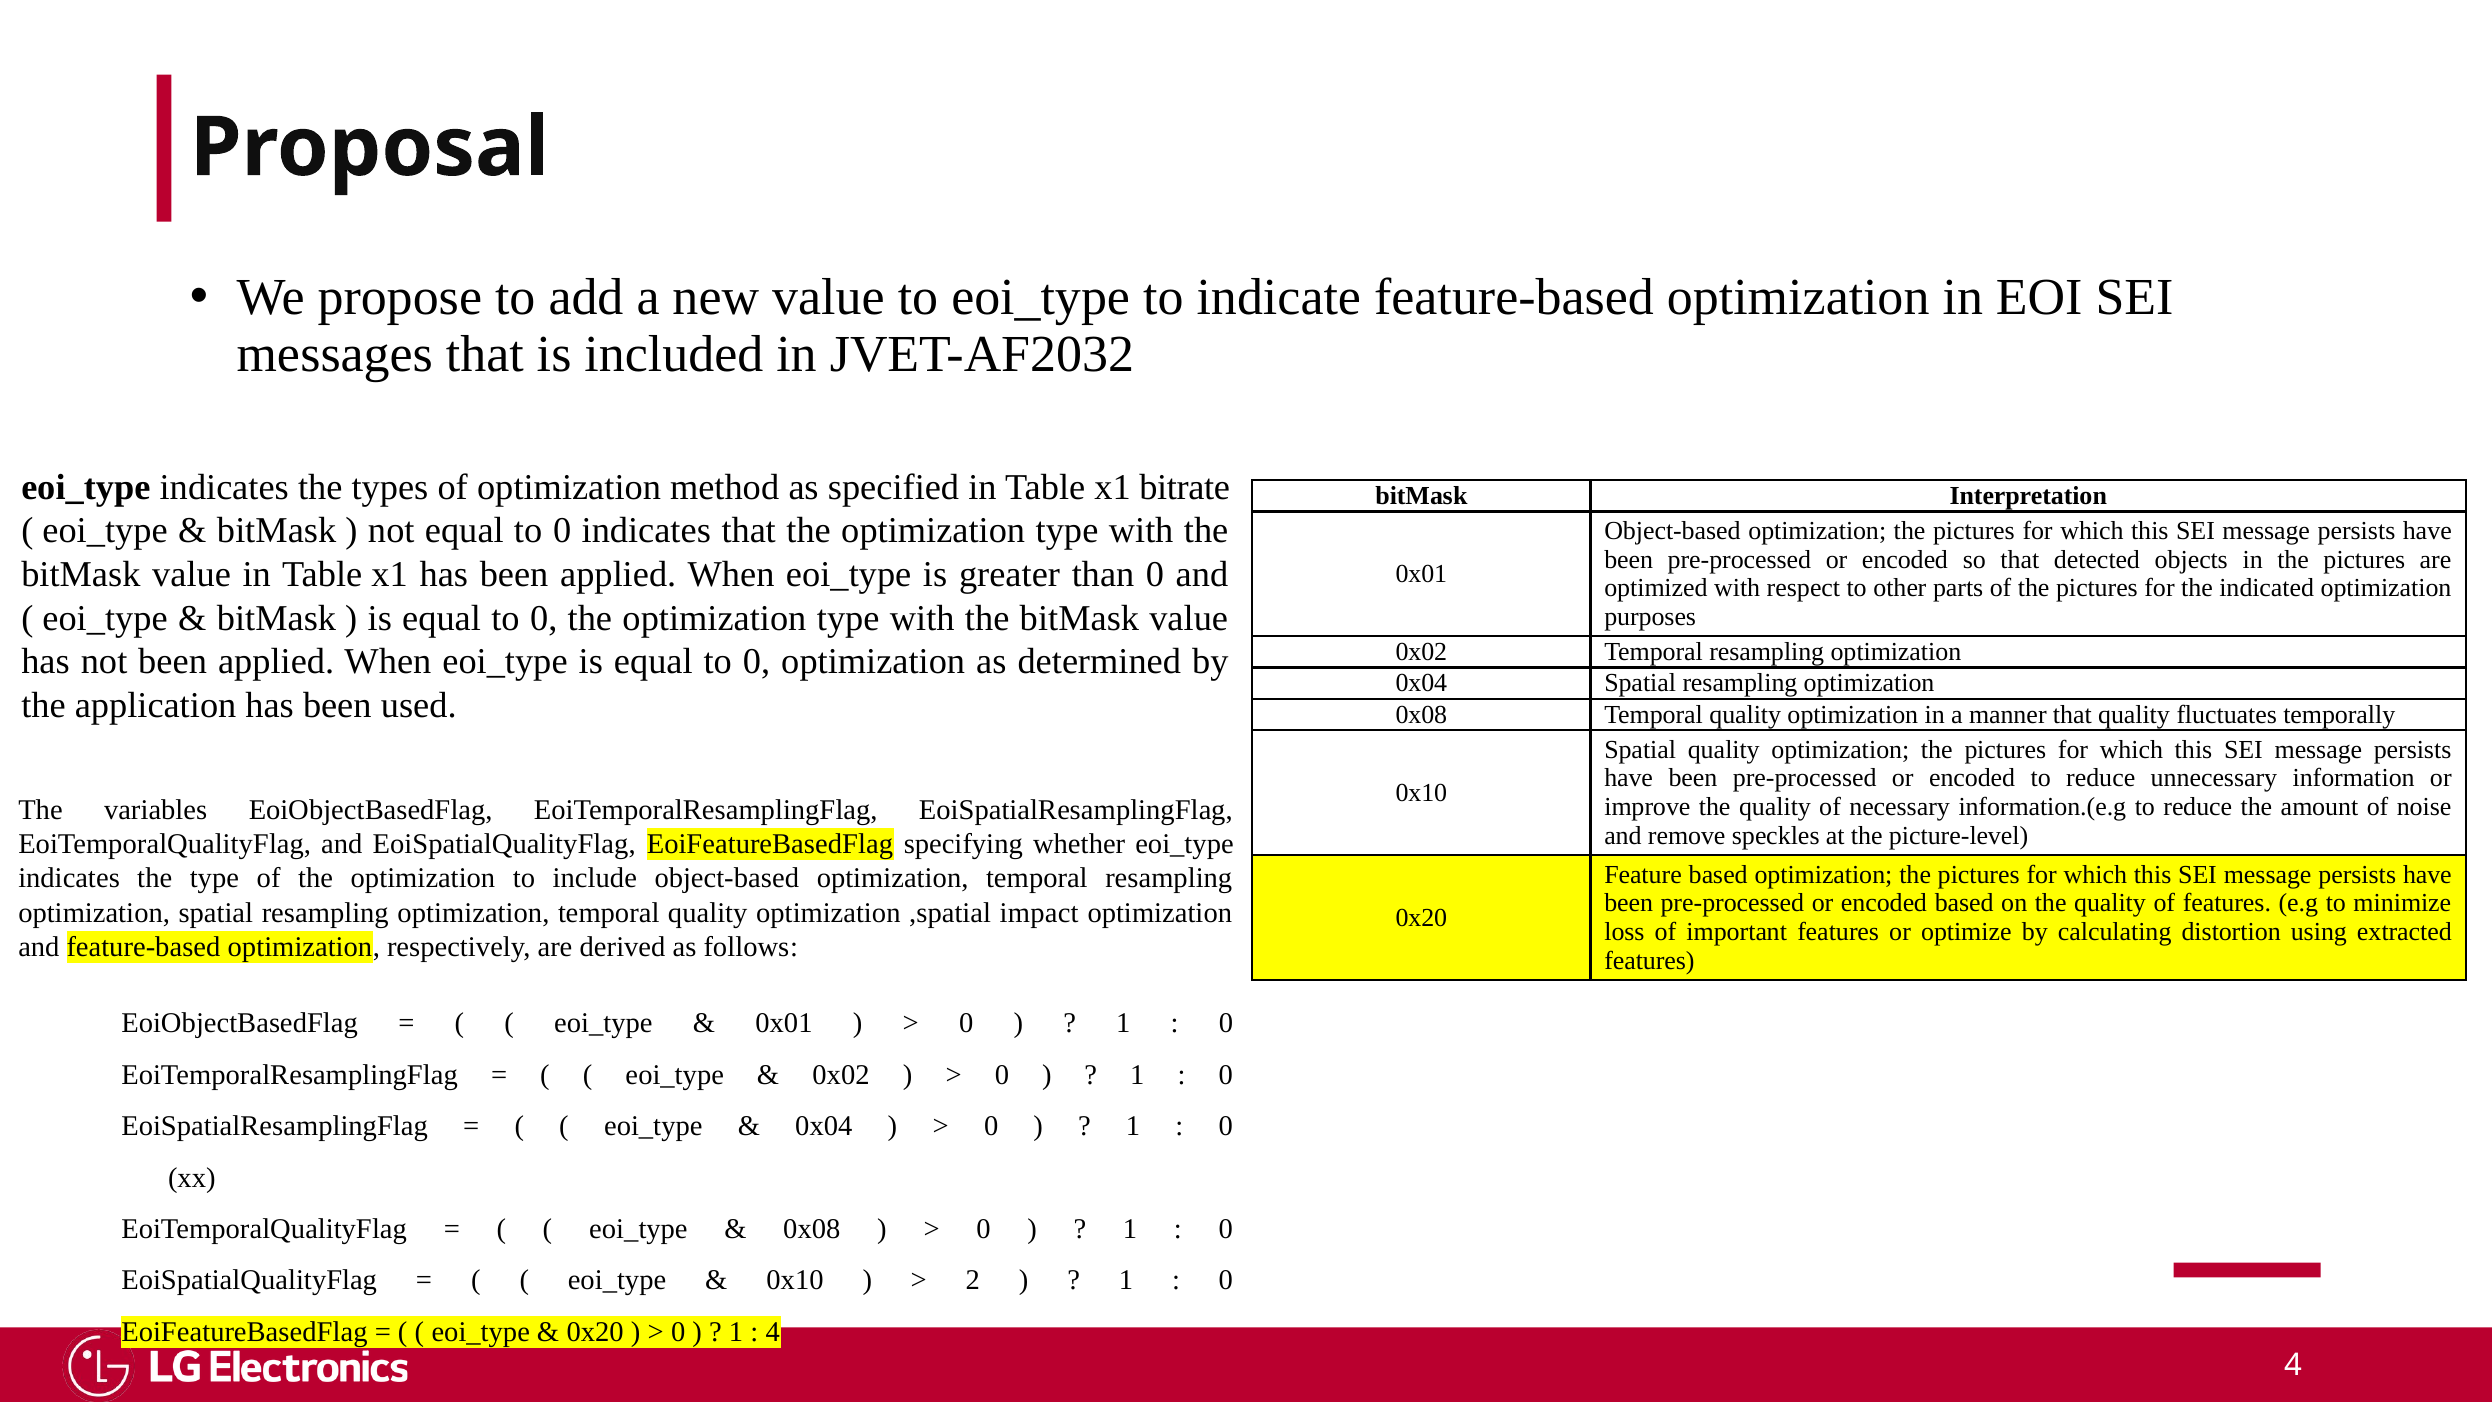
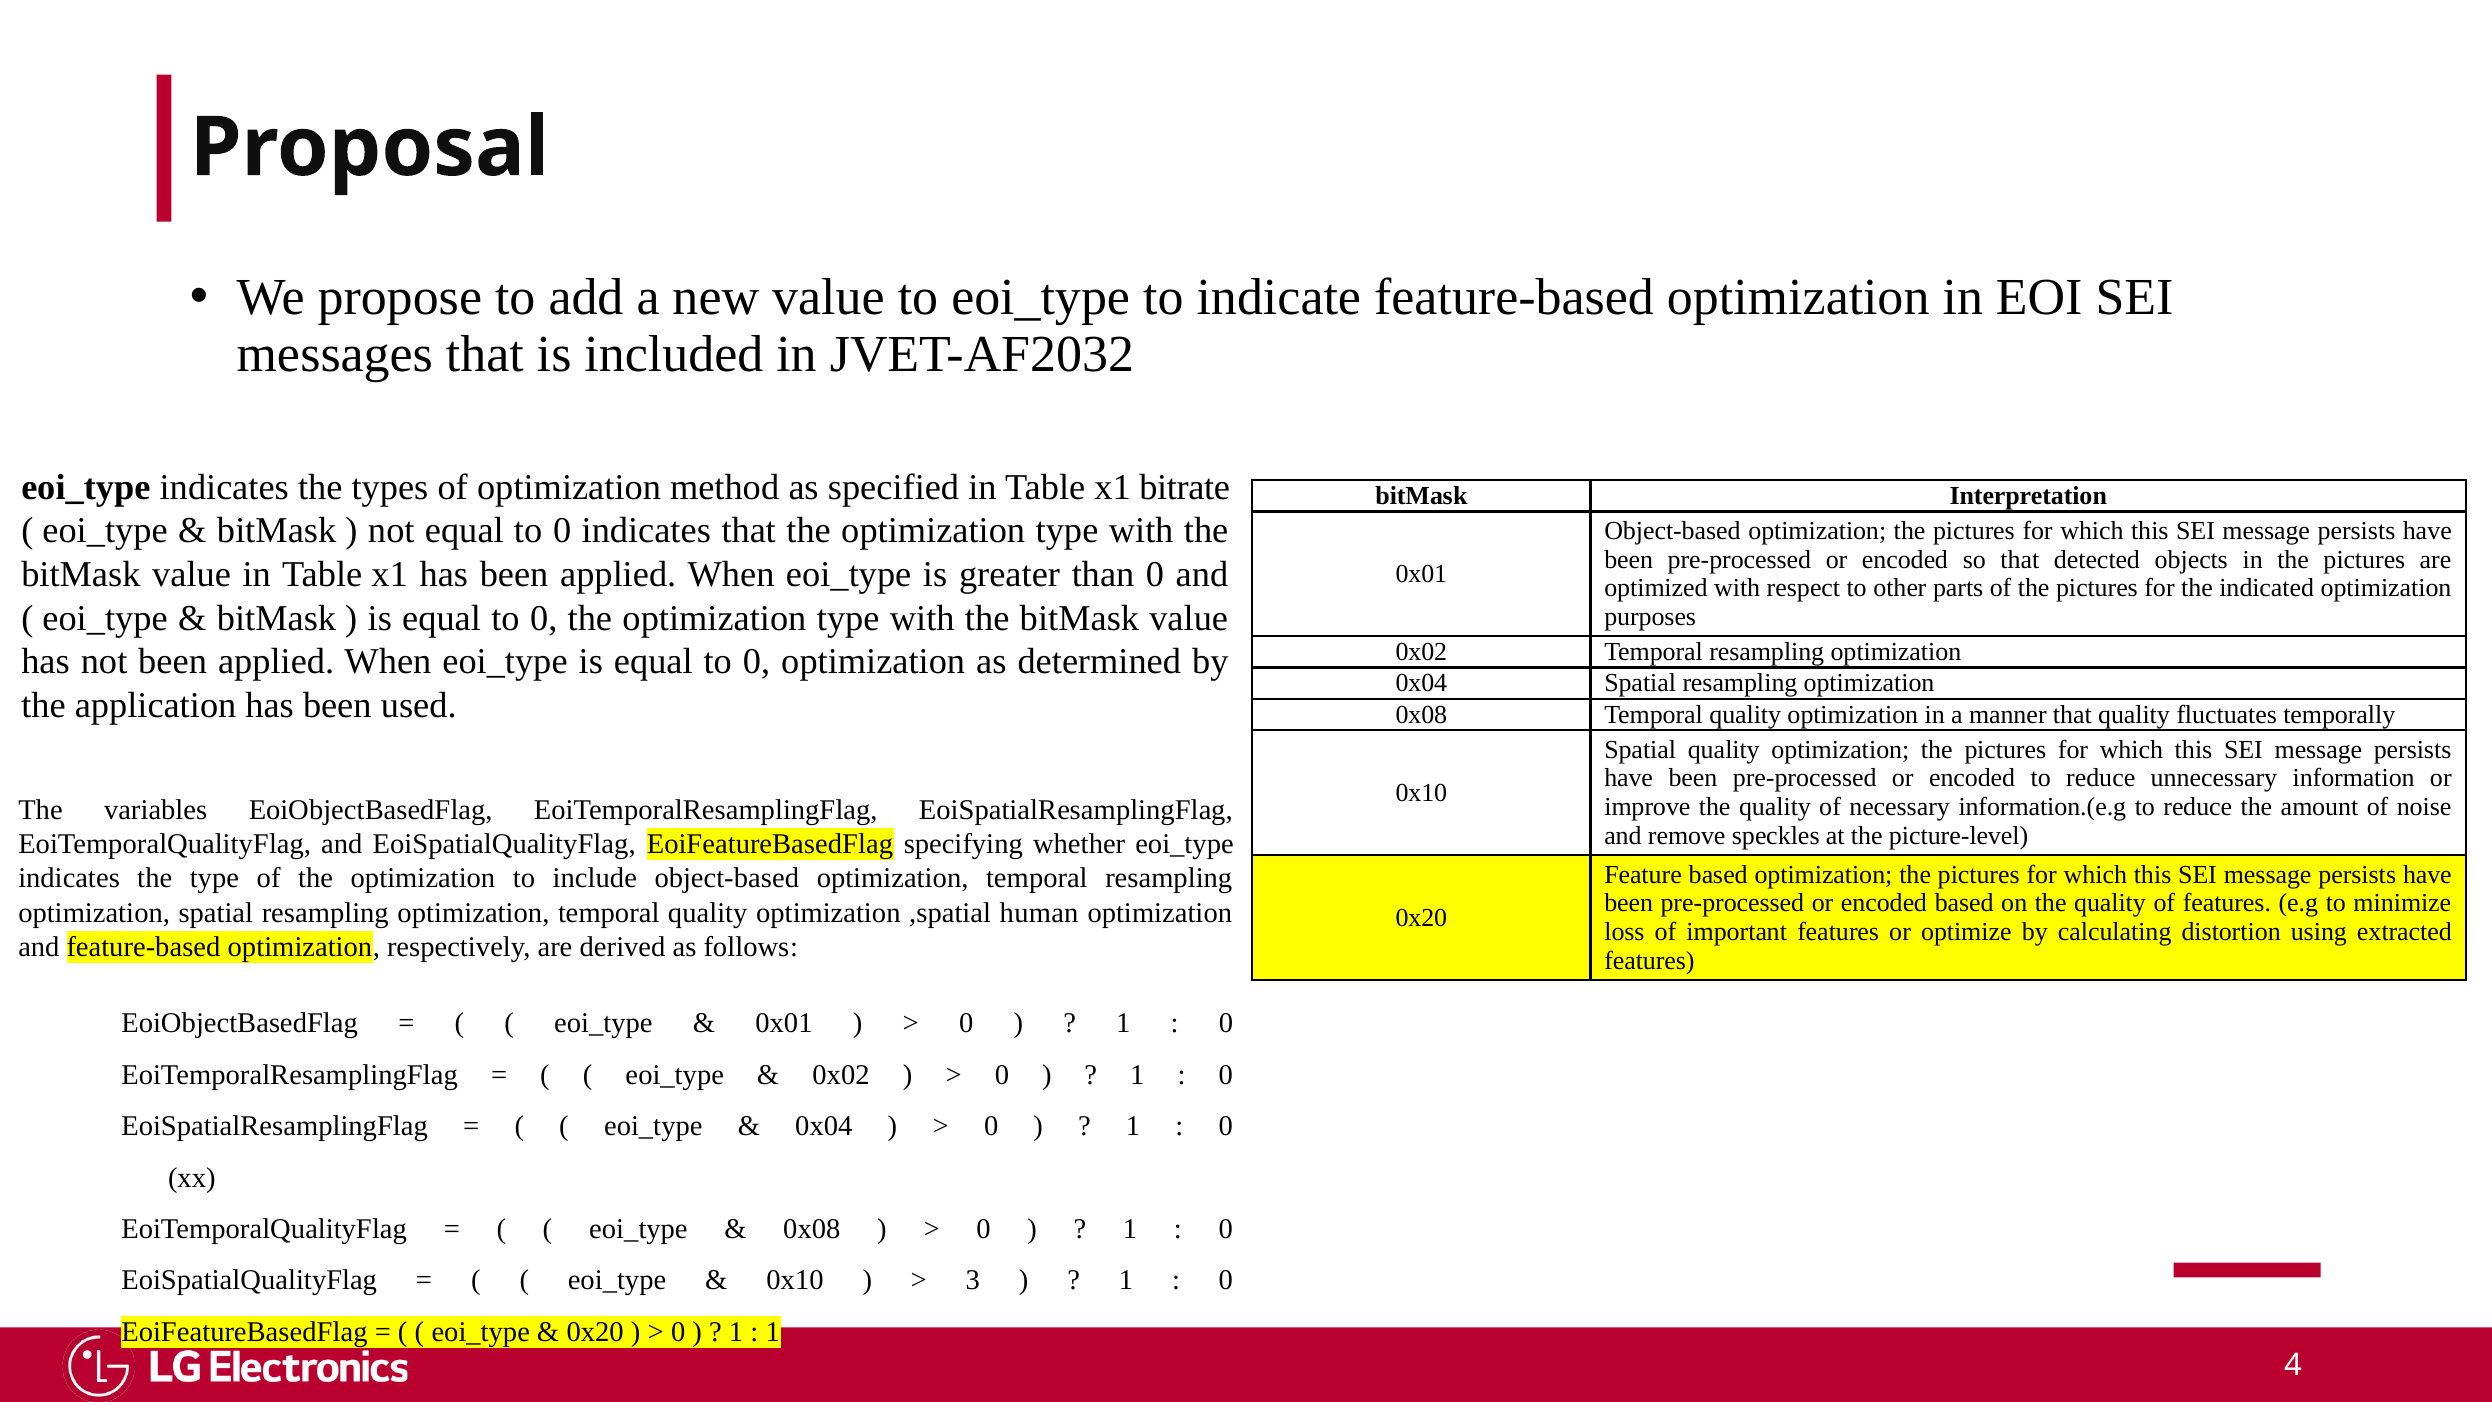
impact: impact -> human (1039, 912)
2: 2 -> 3 (973, 1280)
4: 4 -> 1 (773, 1332)
